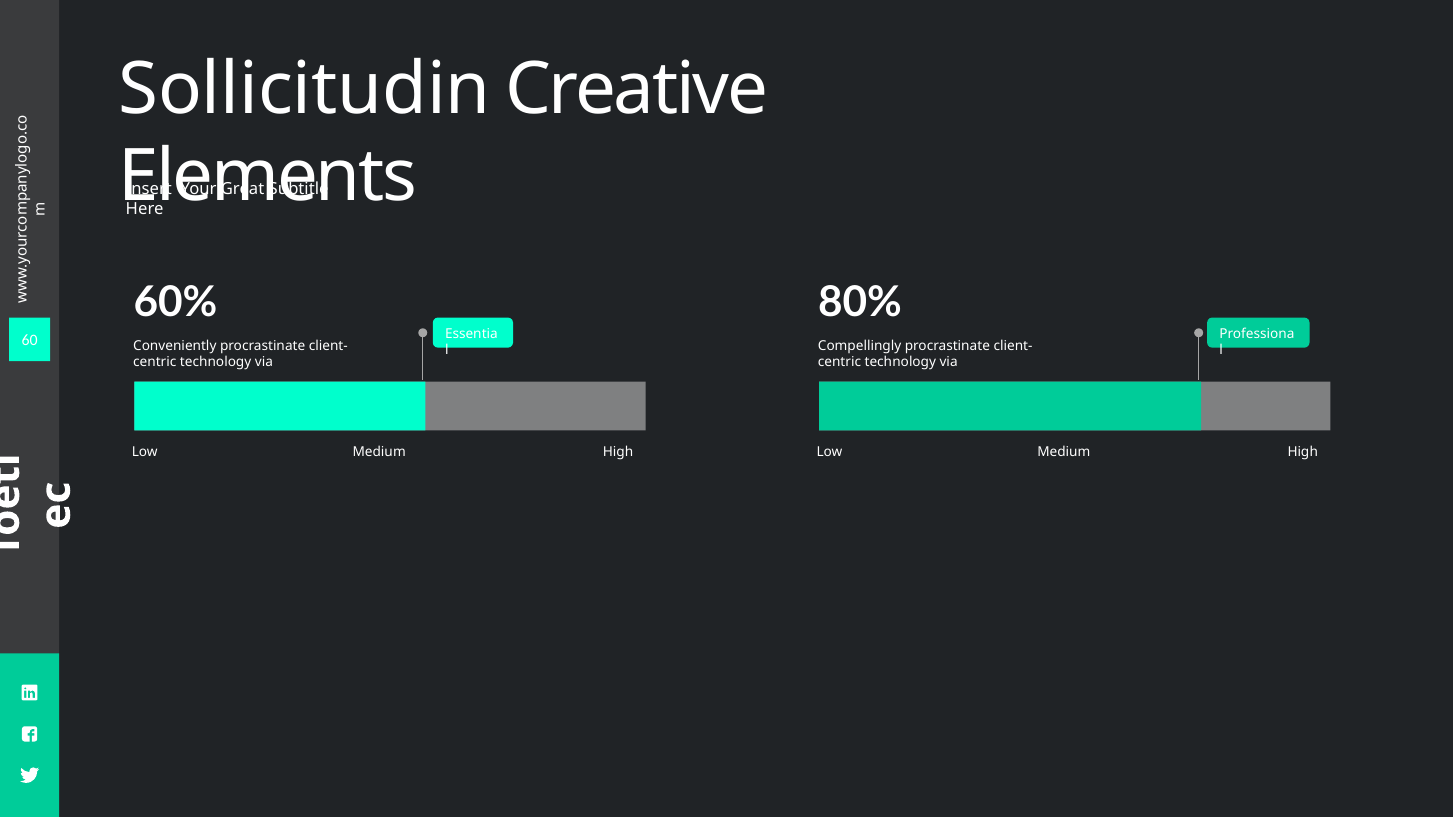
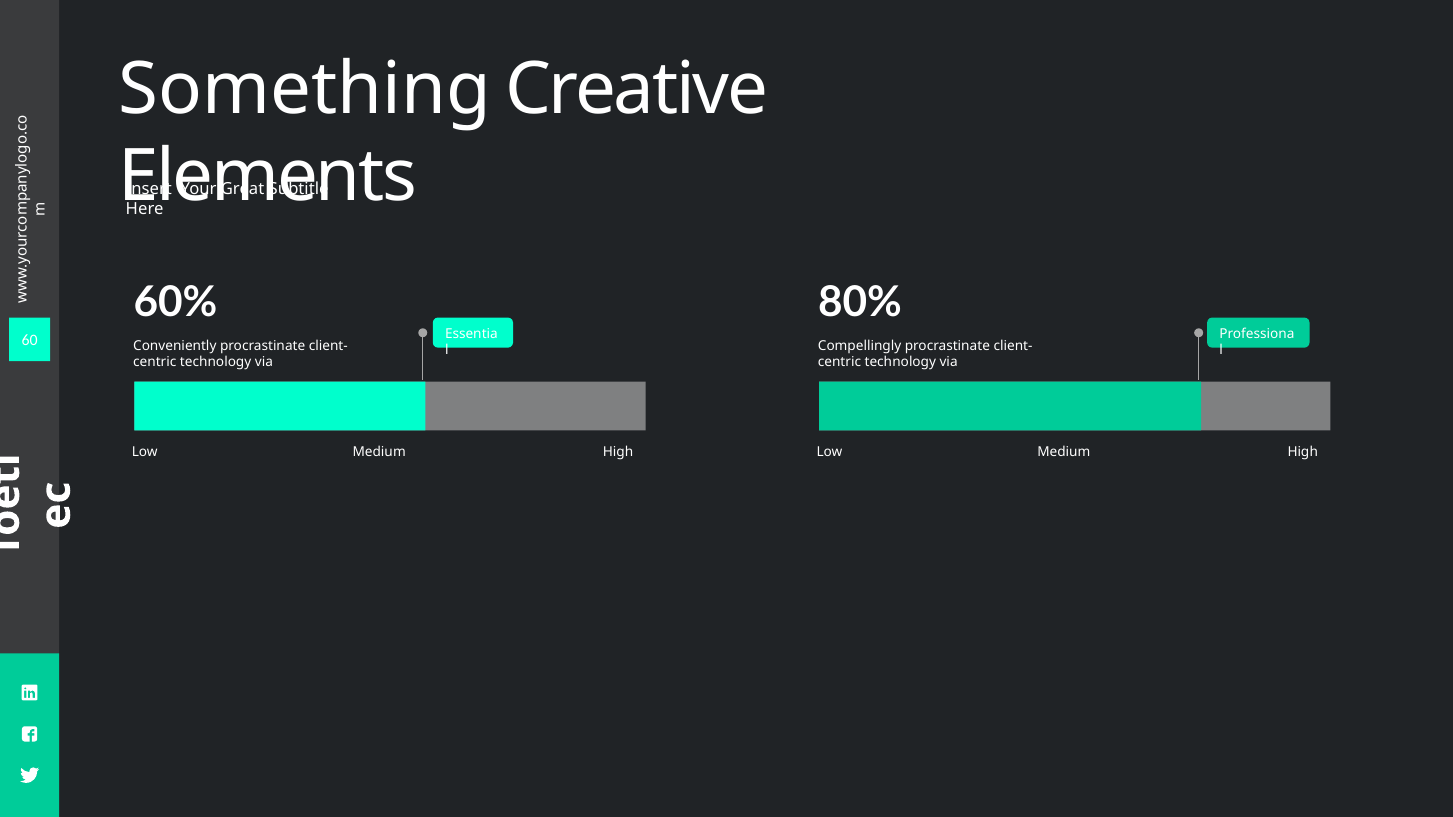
Sollicitudin: Sollicitudin -> Something (304, 90)
